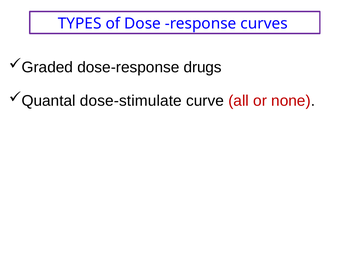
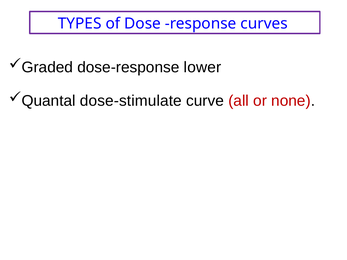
drugs: drugs -> lower (202, 67)
